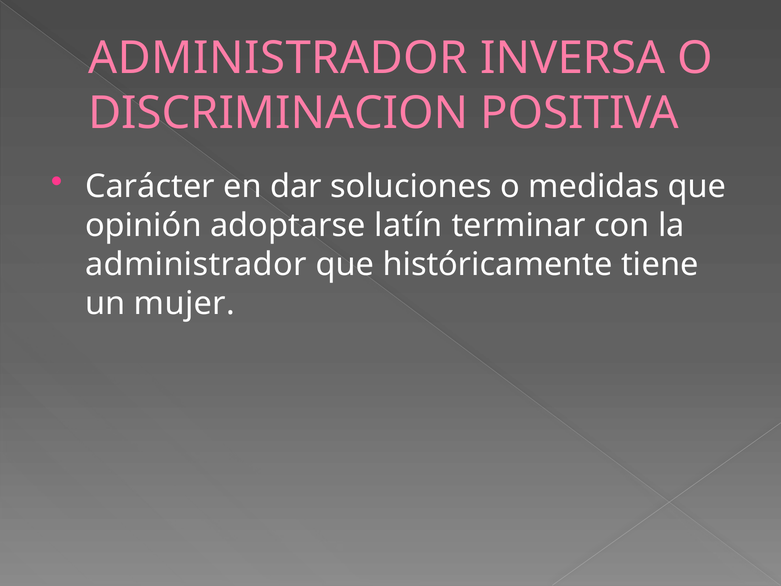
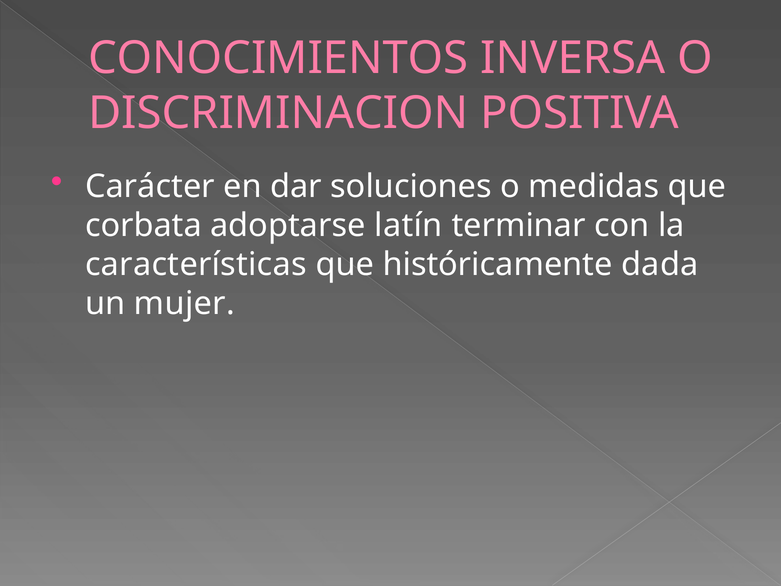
ADMINISTRADOR: ADMINISTRADOR -> CONOCIMIENTOS (278, 58)
opinión: opinión -> corbata (143, 226)
administrador: administrador -> características (196, 265)
tiene: tiene -> dada (660, 265)
